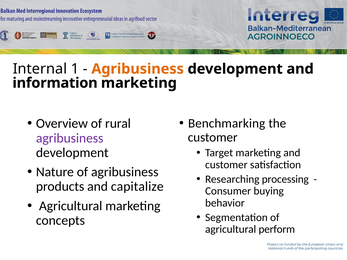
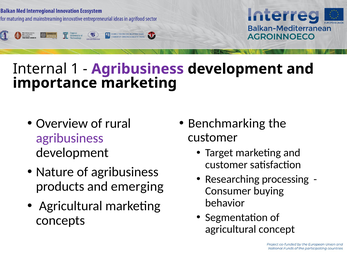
Agribusiness colour: orange -> purple (138, 69)
information: information -> importance (55, 83)
capitalize: capitalize -> emerging (137, 187)
perform: perform -> concept (277, 230)
